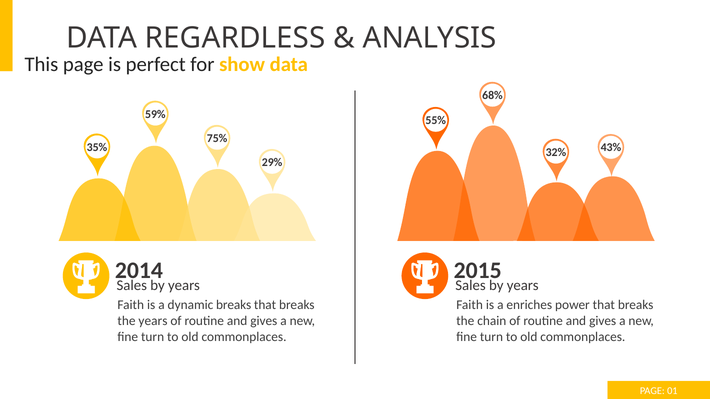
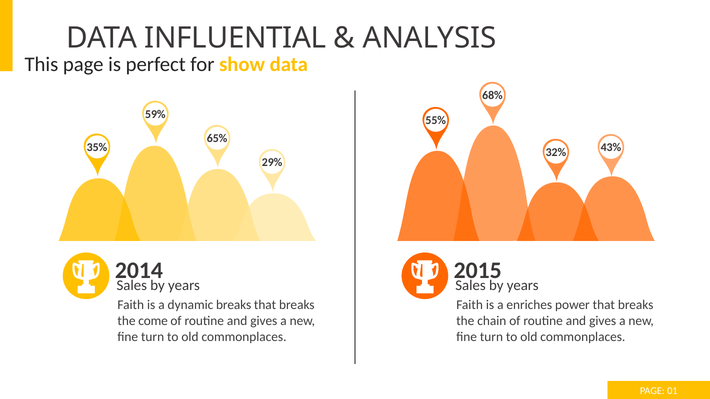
REGARDLESS: REGARDLESS -> INFLUENTIAL (235, 38)
75%: 75% -> 65% (217, 139)
the years: years -> come (153, 321)
